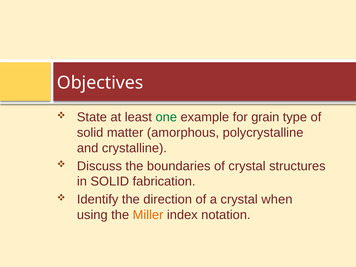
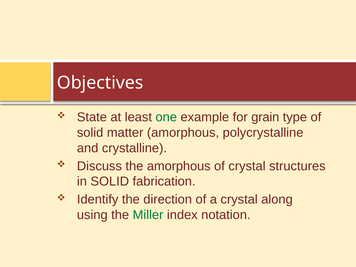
the boundaries: boundaries -> amorphous (179, 166)
when: when -> along (277, 199)
Miller colour: orange -> green (148, 215)
